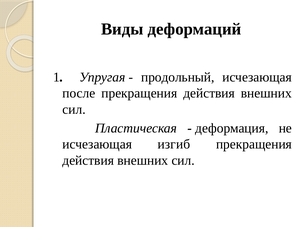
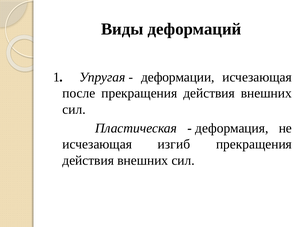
продольный: продольный -> деформации (178, 77)
